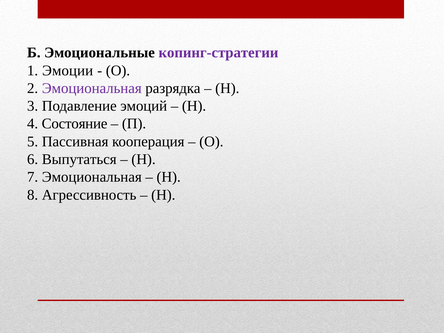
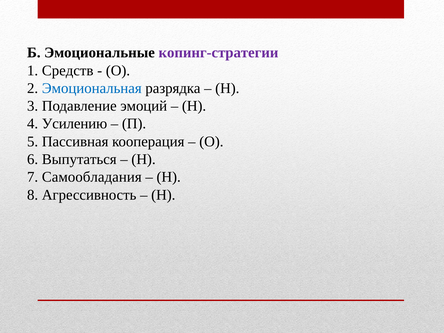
Эмоции: Эмоции -> Средств (68, 70)
Эмоциональная colour: purple -> blue (92, 88)
Состояние: Состояние -> Усилению (75, 124)
7 Эмоциональная: Эмоциональная -> Самообладания (92, 177)
